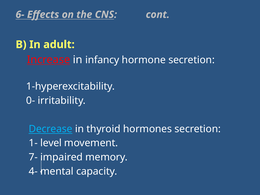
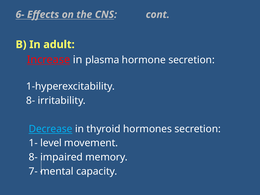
infancy: infancy -> plasma (102, 60)
0-: 0- -> 8- (31, 101)
7-: 7- -> 8- (33, 157)
4-: 4- -> 7- (33, 171)
